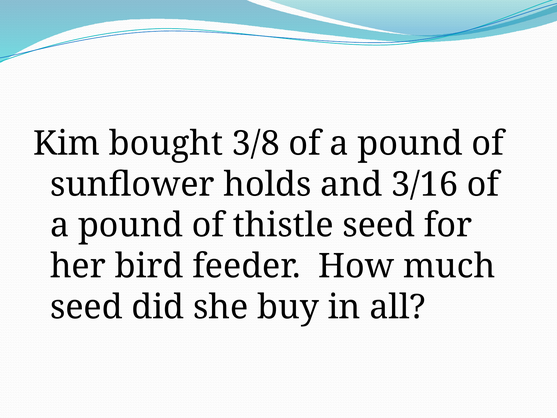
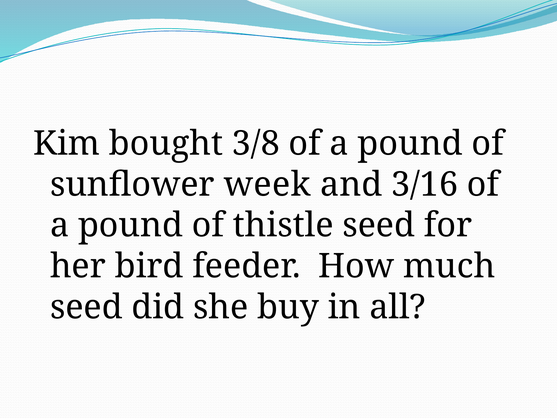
holds: holds -> week (267, 184)
